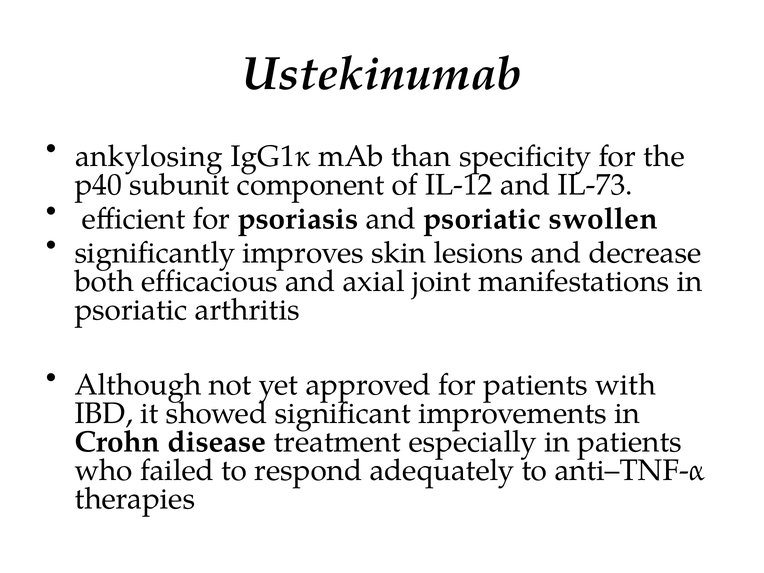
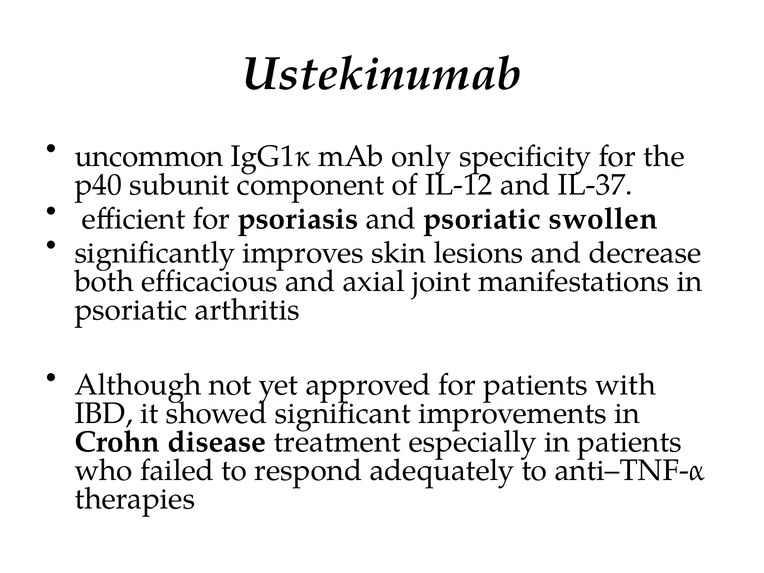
ankylosing: ankylosing -> uncommon (149, 156)
than: than -> only (421, 156)
IL-73: IL-73 -> IL-37 (595, 185)
